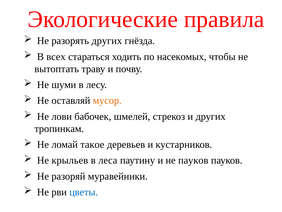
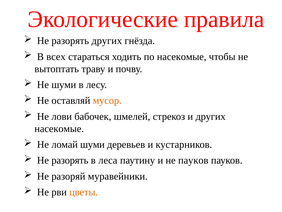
по насекомых: насекомых -> насекомые (182, 57)
тропинкам: тропинкам -> насекомые (59, 128)
ломай такое: такое -> шуми (92, 144)
крыльев: крыльев -> разорять (70, 160)
цветы colour: blue -> orange (84, 192)
